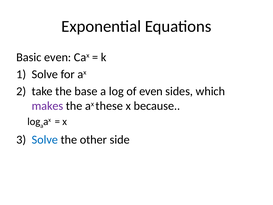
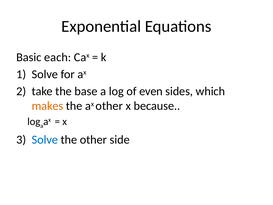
Basic even: even -> each (58, 57)
makes colour: purple -> orange (47, 106)
ax these: these -> other (109, 106)
